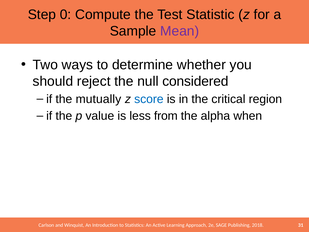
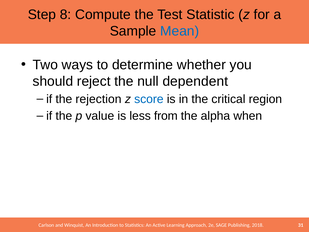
0: 0 -> 8 (66, 15)
Mean colour: purple -> blue (180, 31)
considered: considered -> dependent (195, 81)
mutually: mutually -> rejection (98, 99)
